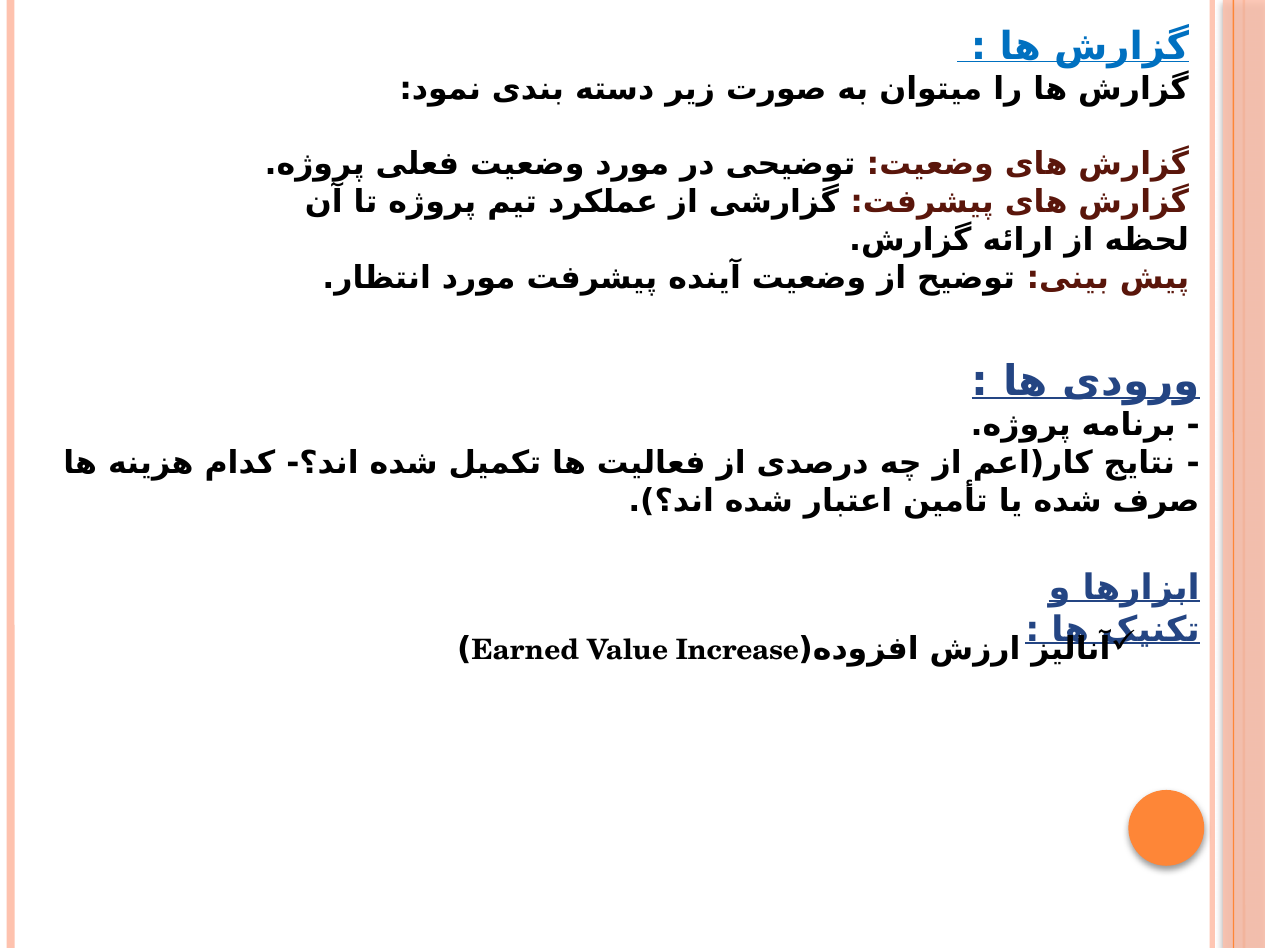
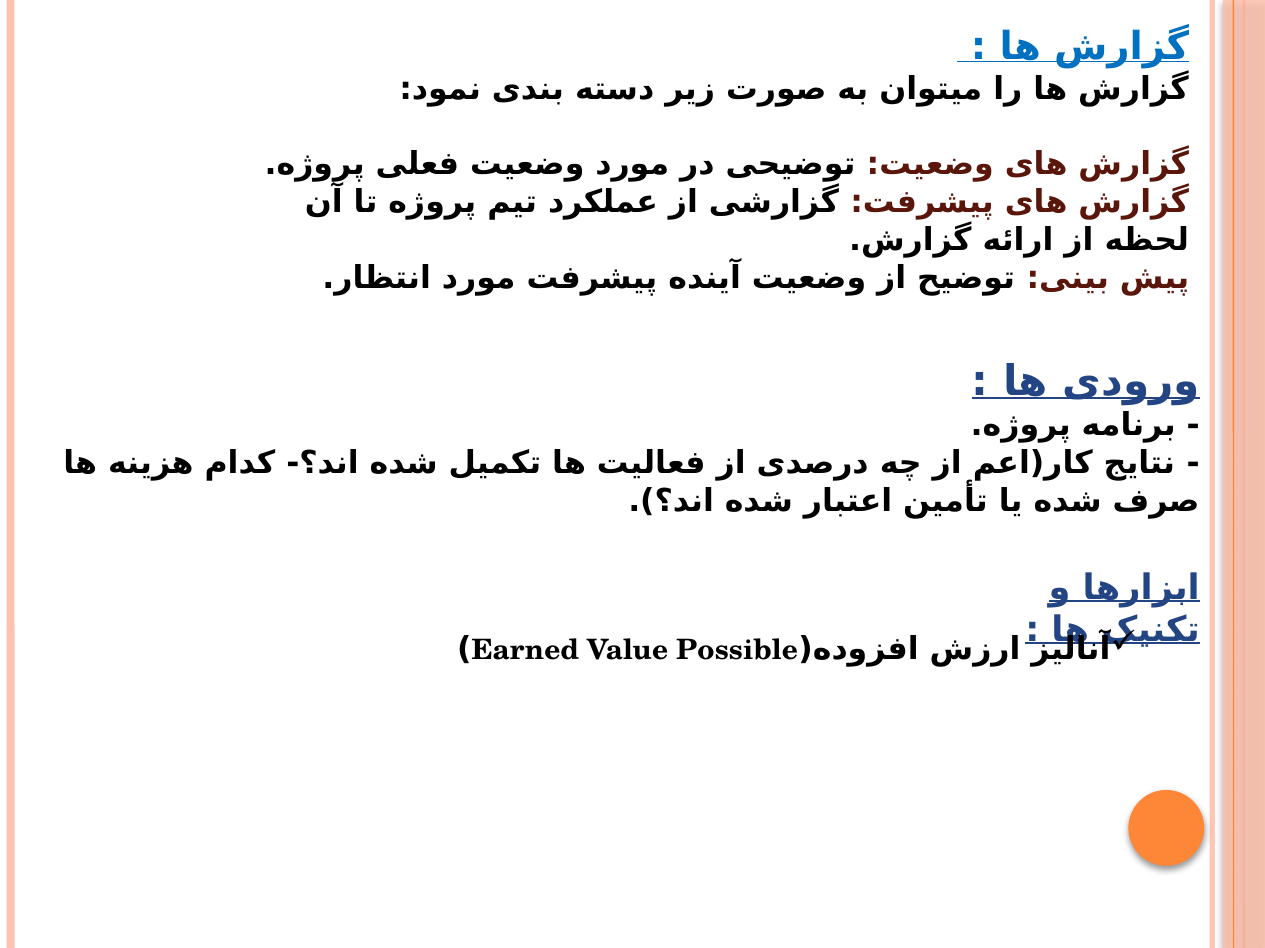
Increase: Increase -> Possible (737, 650)
